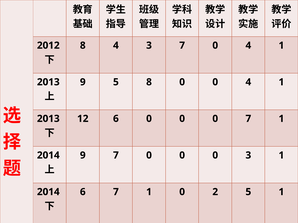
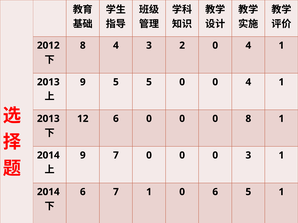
3 7: 7 -> 2 (182, 46)
5 8: 8 -> 5 (149, 82)
0 7: 7 -> 8 (248, 119)
0 2: 2 -> 6 (215, 192)
